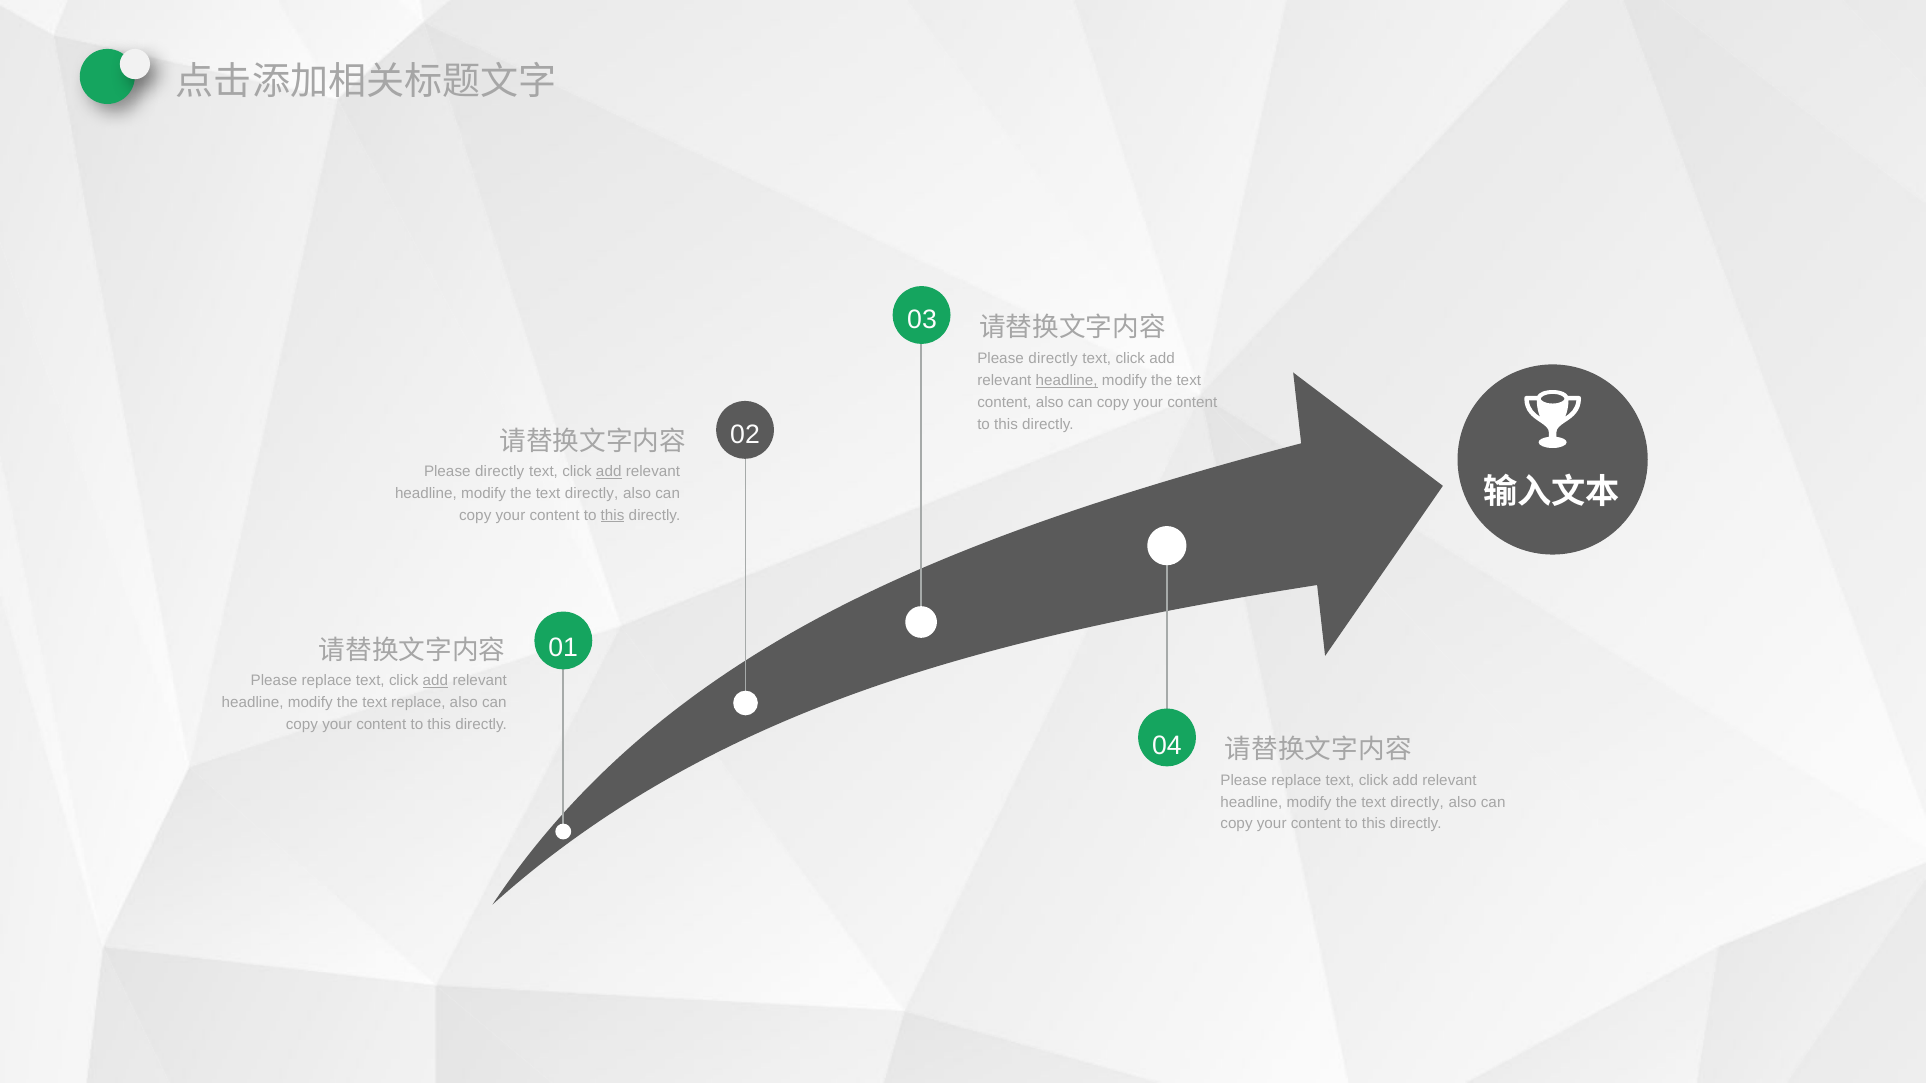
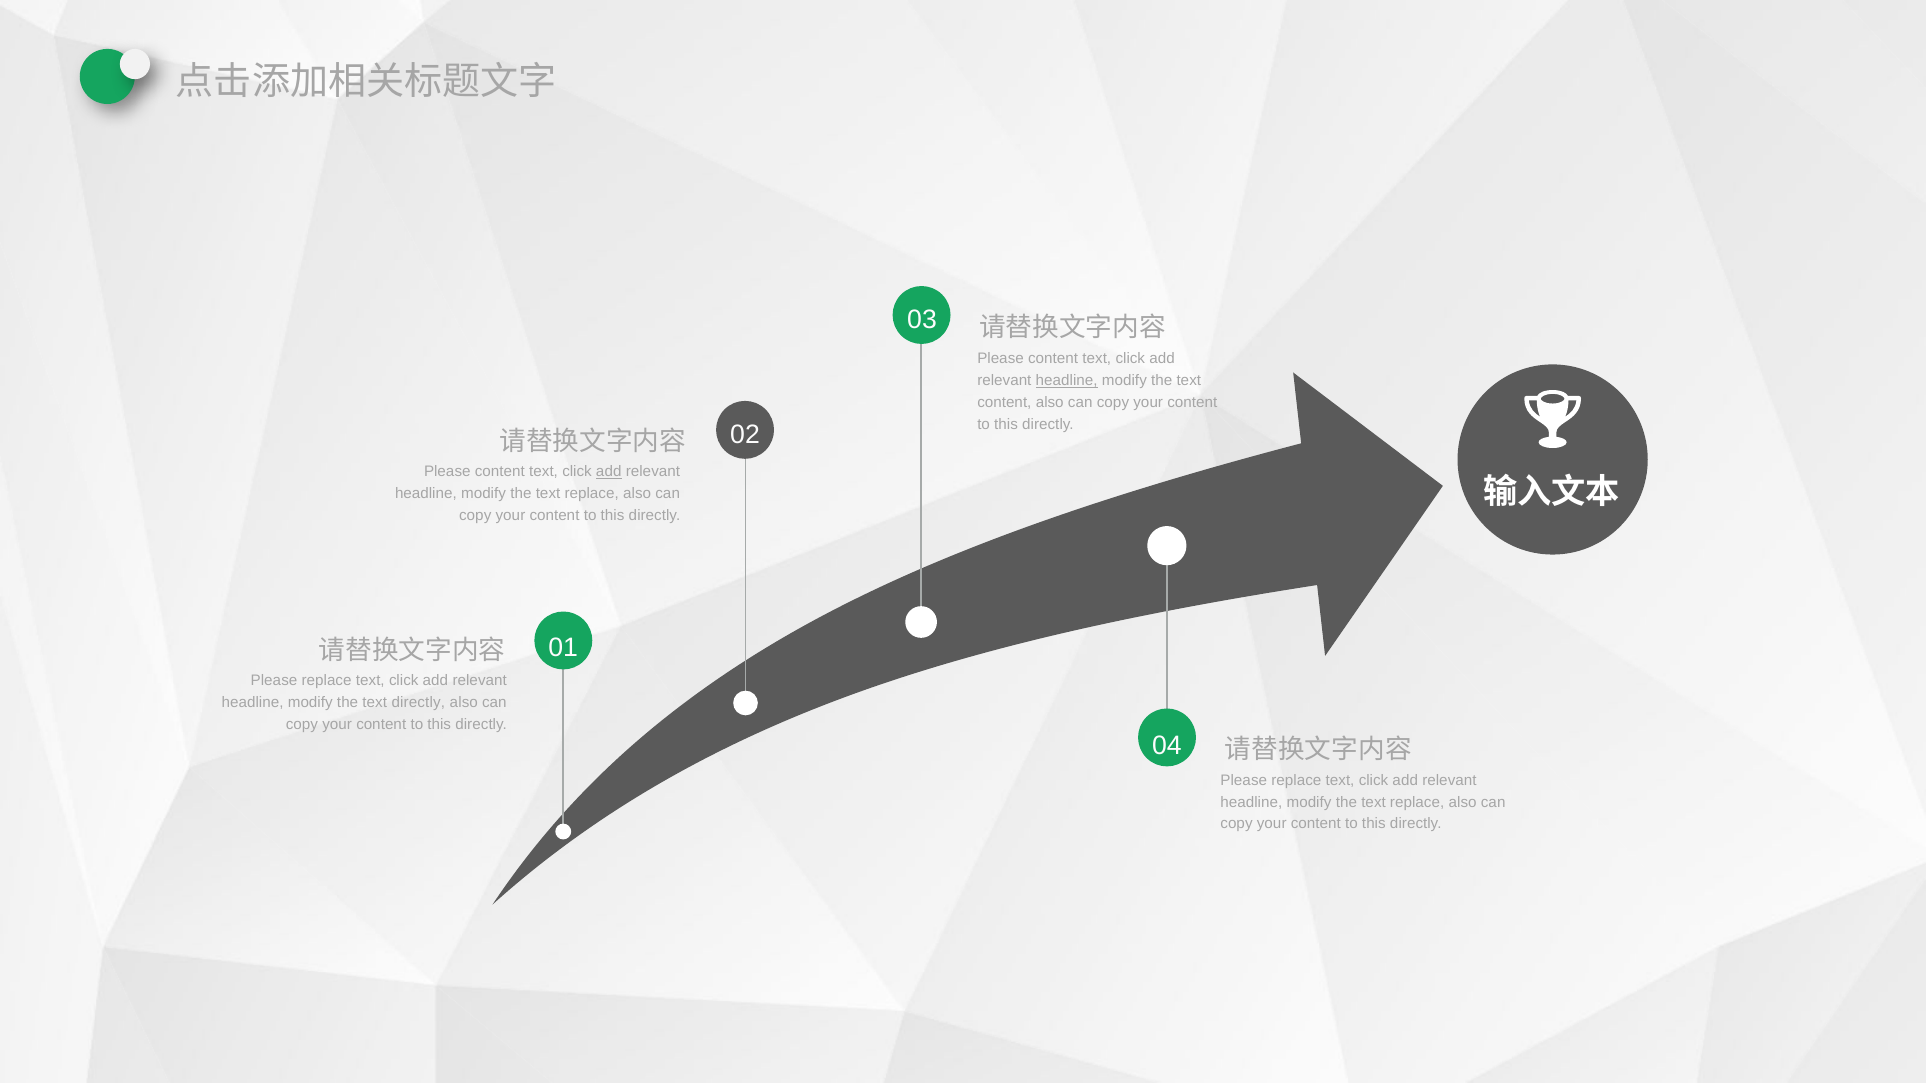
directly: directly -> content (1053, 359)
directly: directly -> content (500, 472)
directly: directly -> replace (592, 494)
this underline: present -> none (613, 515)
add underline: present -> none (435, 681)
text replace: replace -> directly (418, 703)
directly: directly -> replace (1417, 802)
